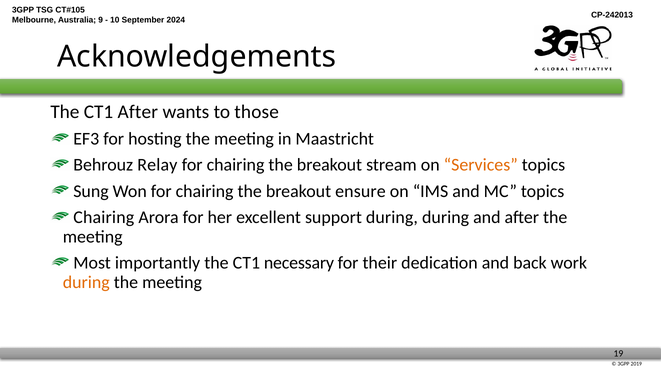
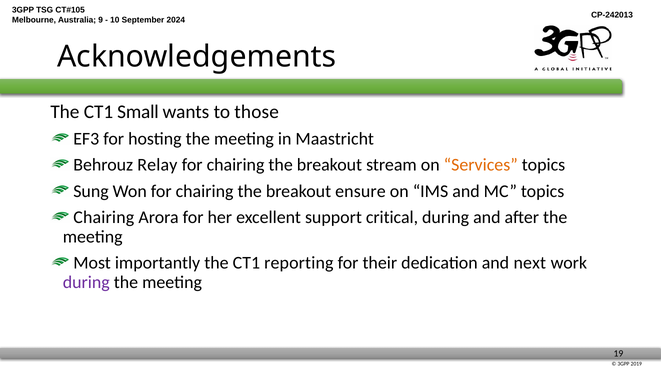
CT1 After: After -> Small (138, 112)
support during: during -> critical (392, 217)
necessary: necessary -> reporting (299, 263)
back: back -> next (530, 263)
during colour: orange -> purple (86, 282)
